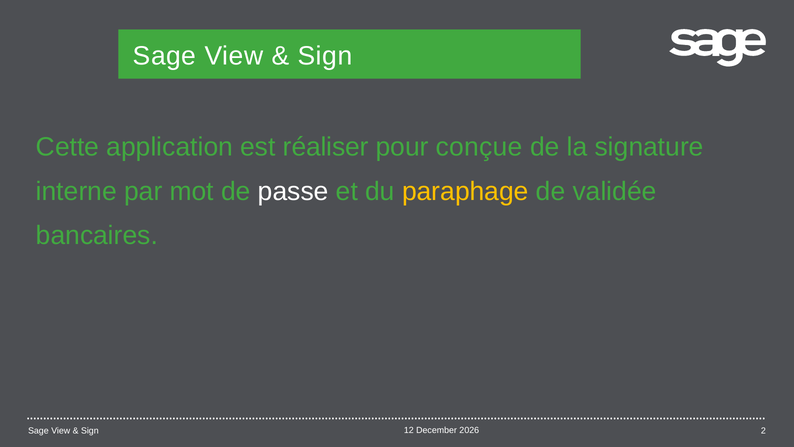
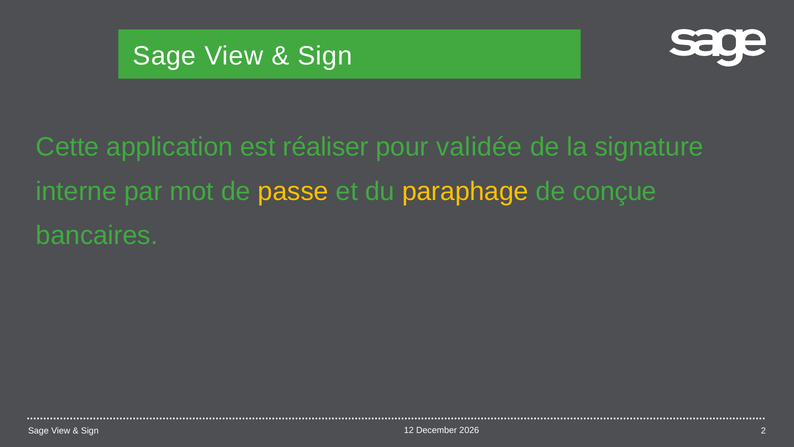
conçue: conçue -> validée (479, 147)
passe colour: white -> yellow (293, 191)
validée: validée -> conçue (615, 191)
